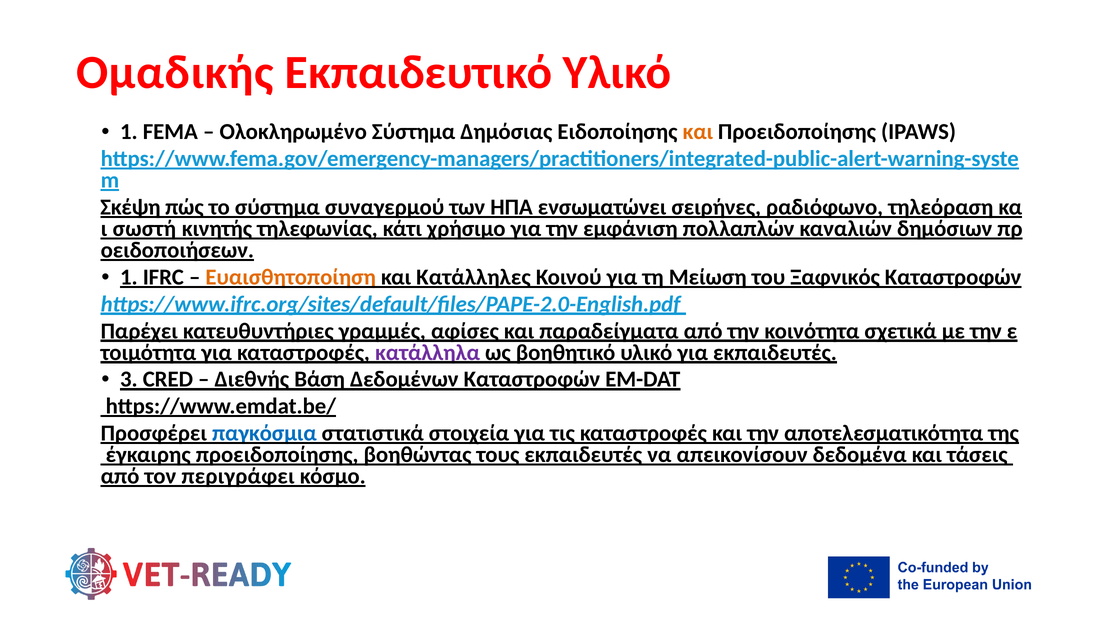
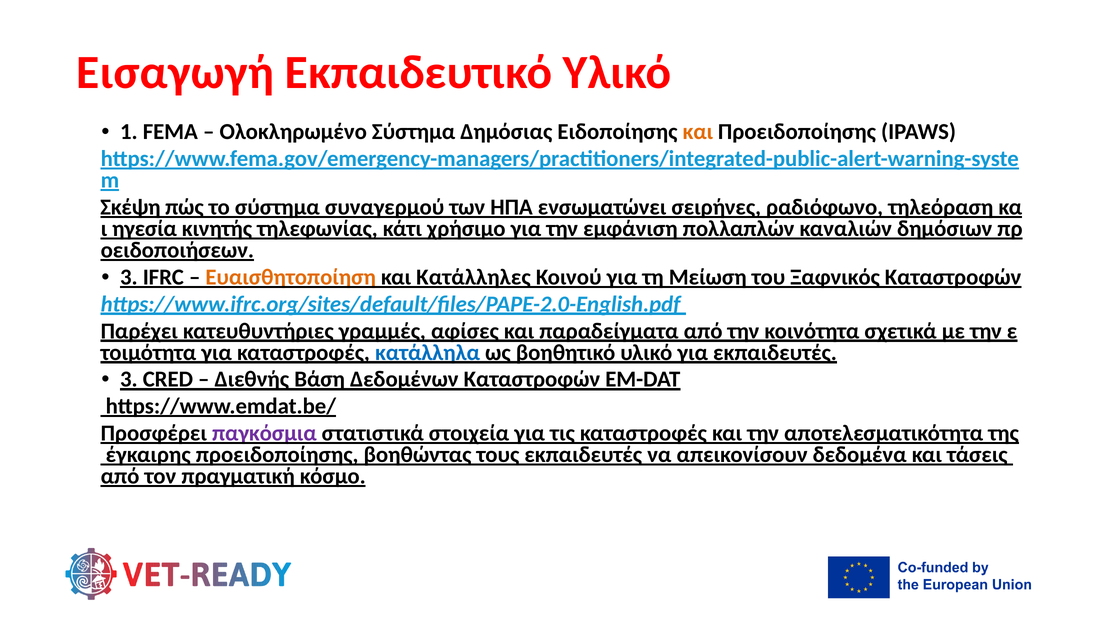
Ομαδικής: Ομαδικής -> Εισαγωγή (175, 72)
σωστή: σωστή -> ηγεσία (145, 229)
1: 1 -> 3 (129, 277)
κατάλληλα colour: purple -> blue (428, 352)
παγκόσμια colour: blue -> purple (264, 433)
περιγράφει: περιγράφει -> πραγματική (238, 476)
